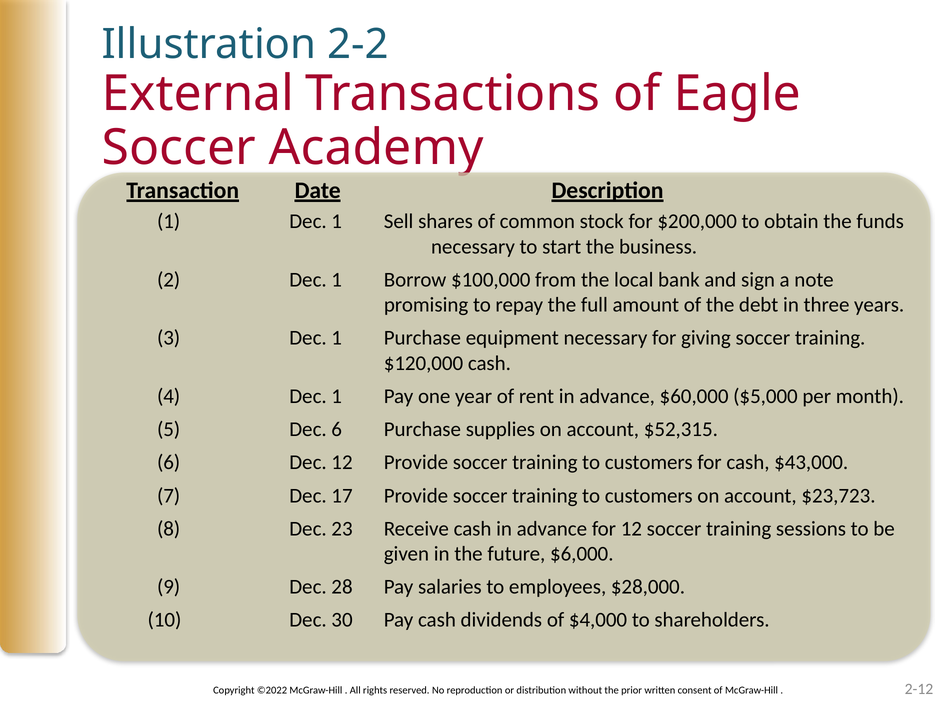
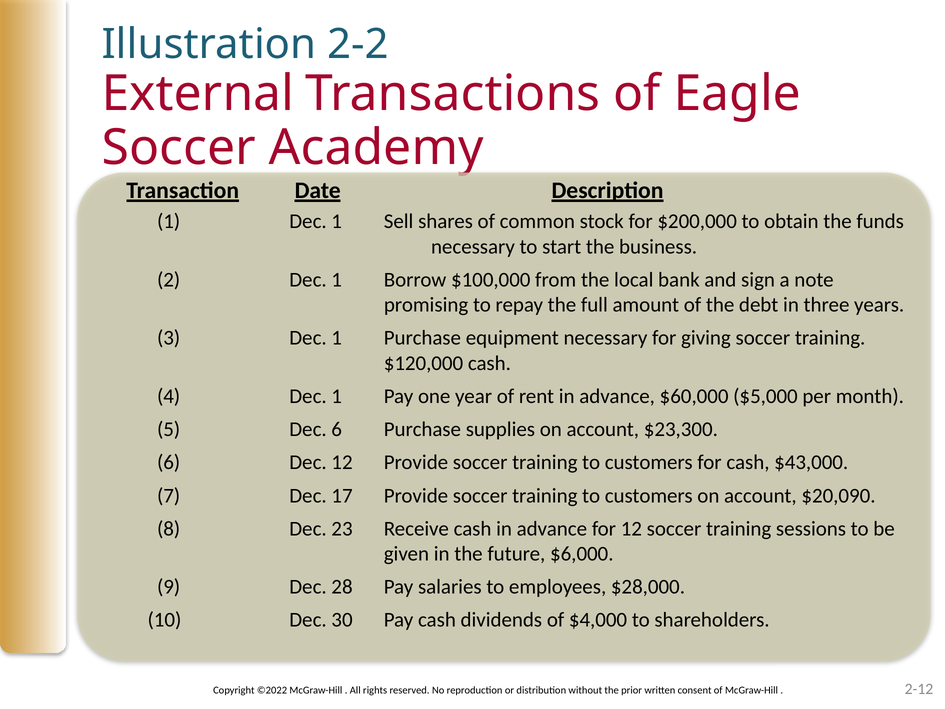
$52,315: $52,315 -> $23,300 (681, 429)
$23,723: $23,723 -> $20,090 (838, 495)
